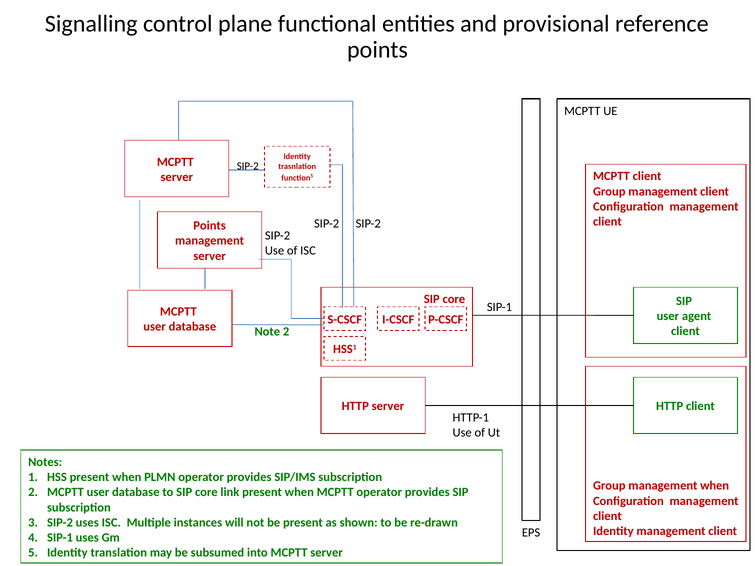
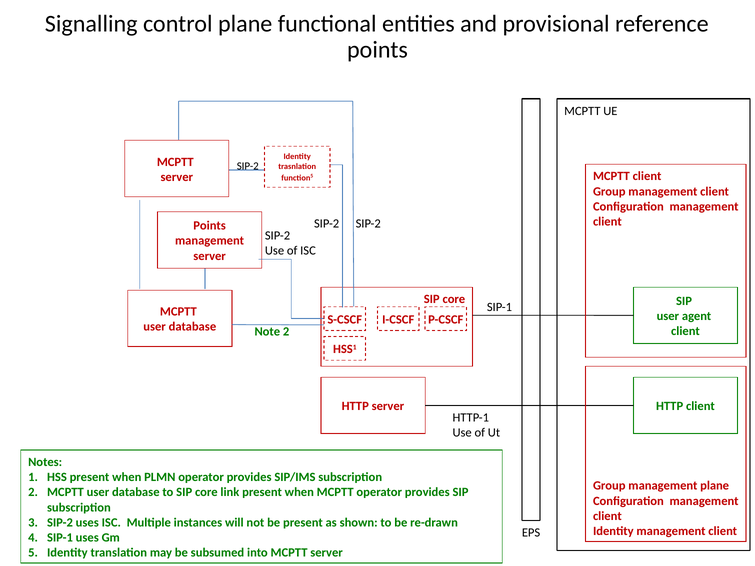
management when: when -> plane (715, 486)
